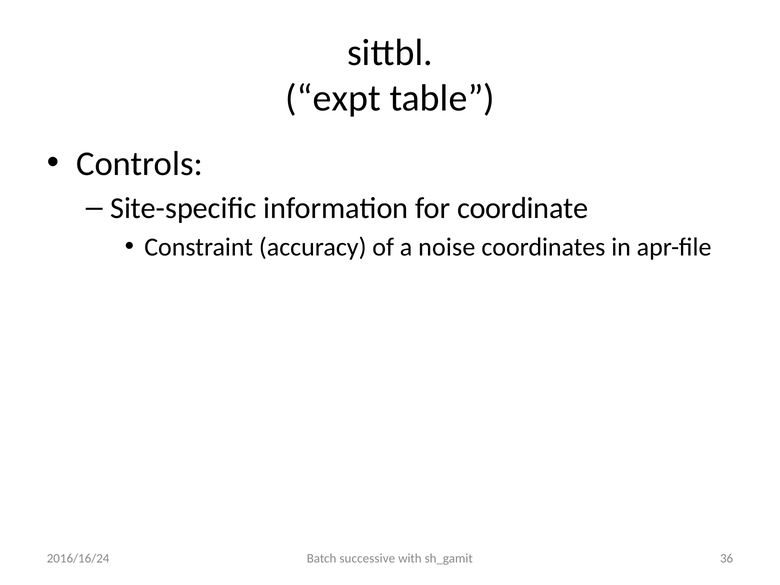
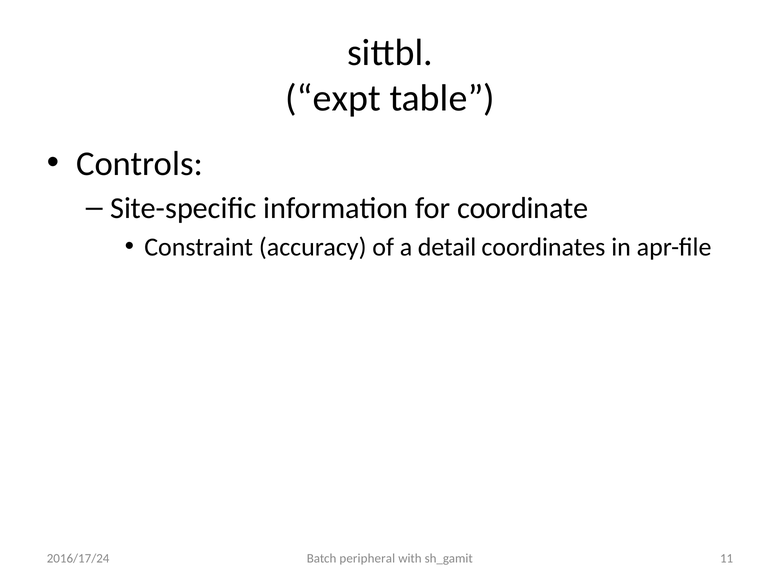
noise: noise -> detail (447, 247)
successive: successive -> peripheral (367, 559)
36: 36 -> 11 (727, 559)
2016/16/24: 2016/16/24 -> 2016/17/24 (78, 559)
